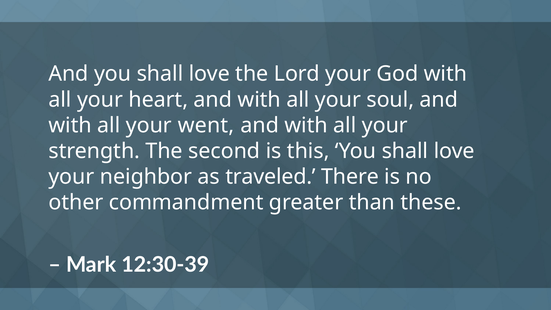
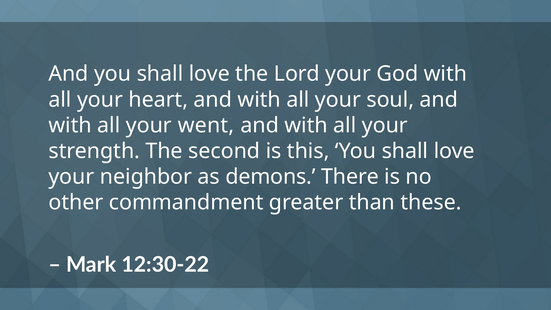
traveled: traveled -> demons (271, 177)
12:30-39: 12:30-39 -> 12:30-22 (165, 265)
